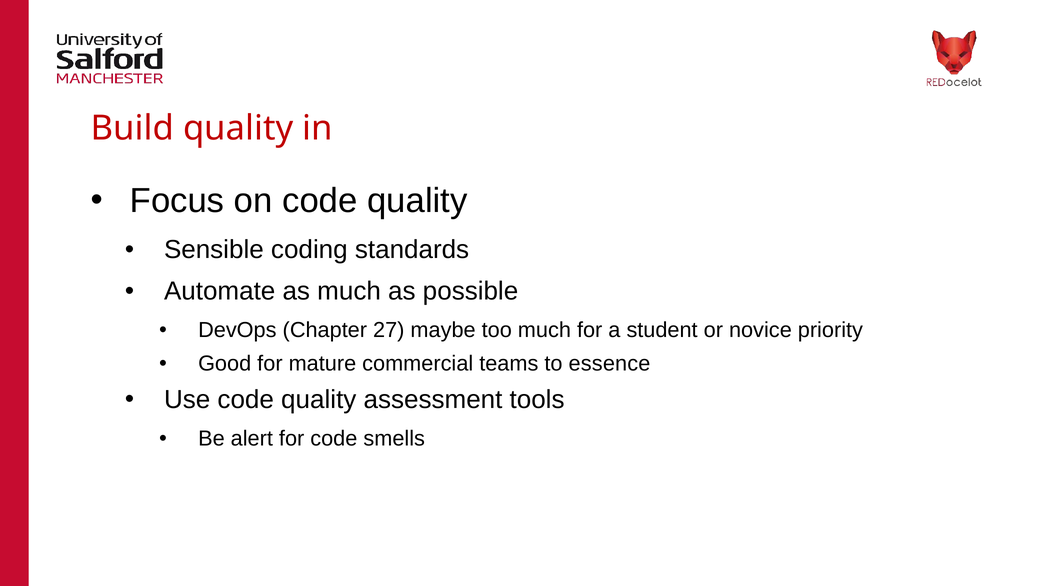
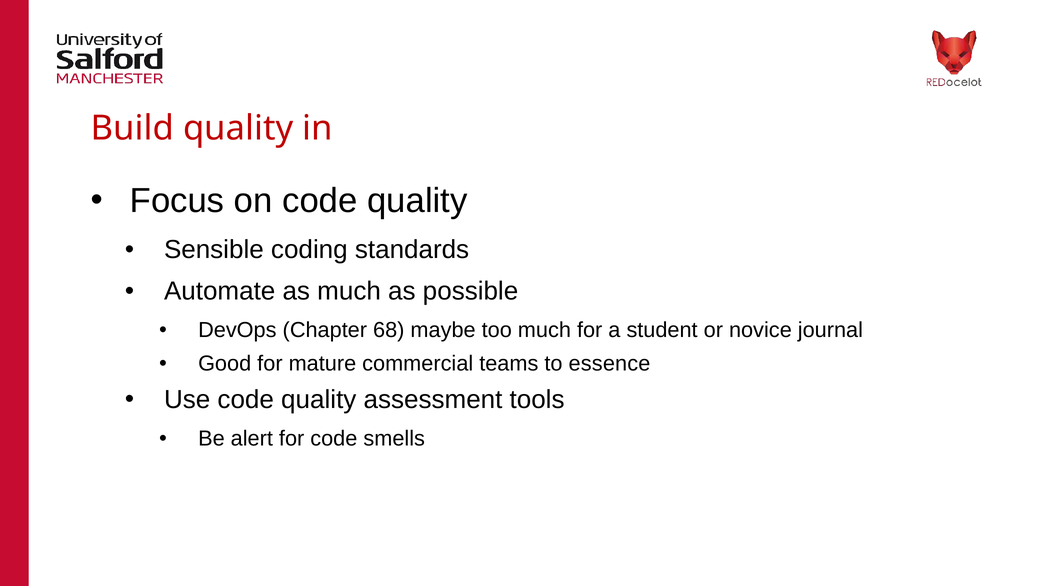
27: 27 -> 68 (389, 330)
priority: priority -> journal (830, 330)
